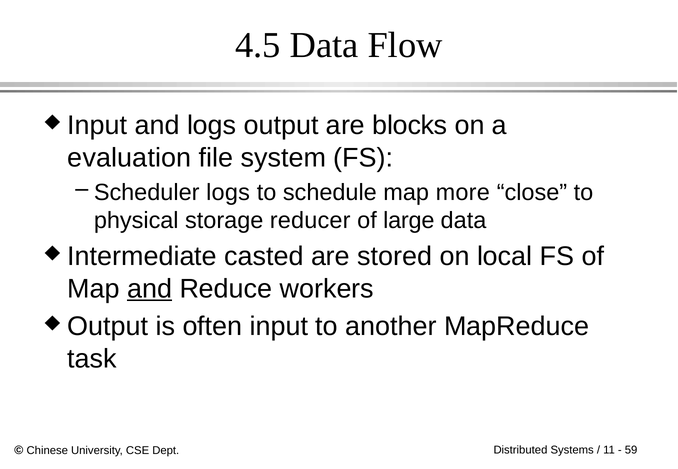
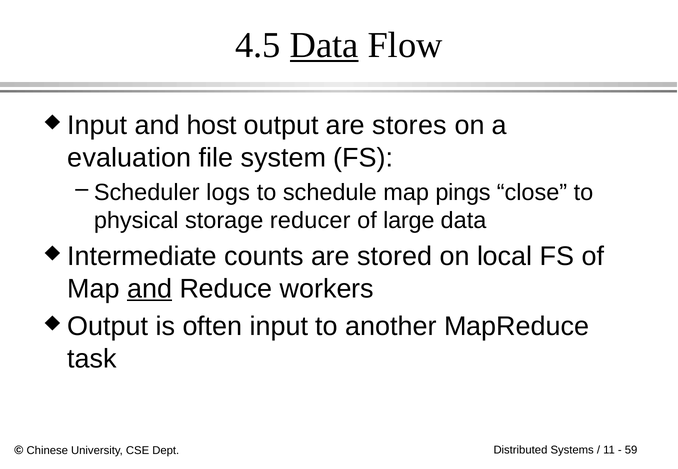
Data underline: none -> present (324, 45)
and logs: logs -> host (212, 125)
blocks: blocks -> stores (410, 125)
more: more -> pings (463, 192)
casted: casted -> counts (264, 257)
